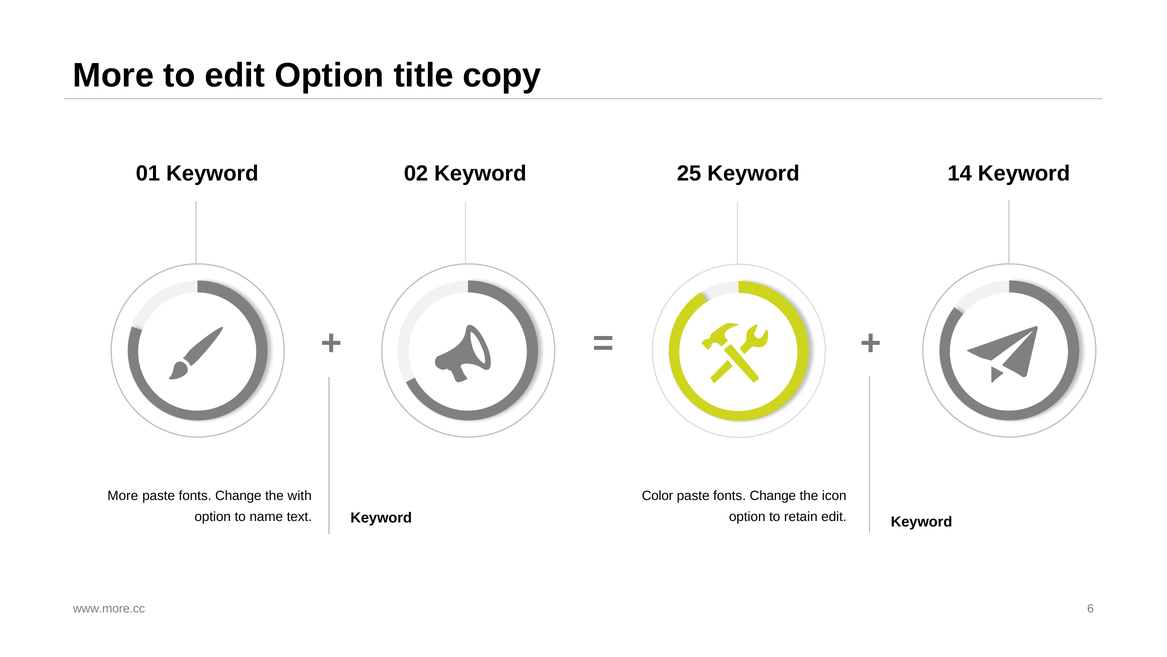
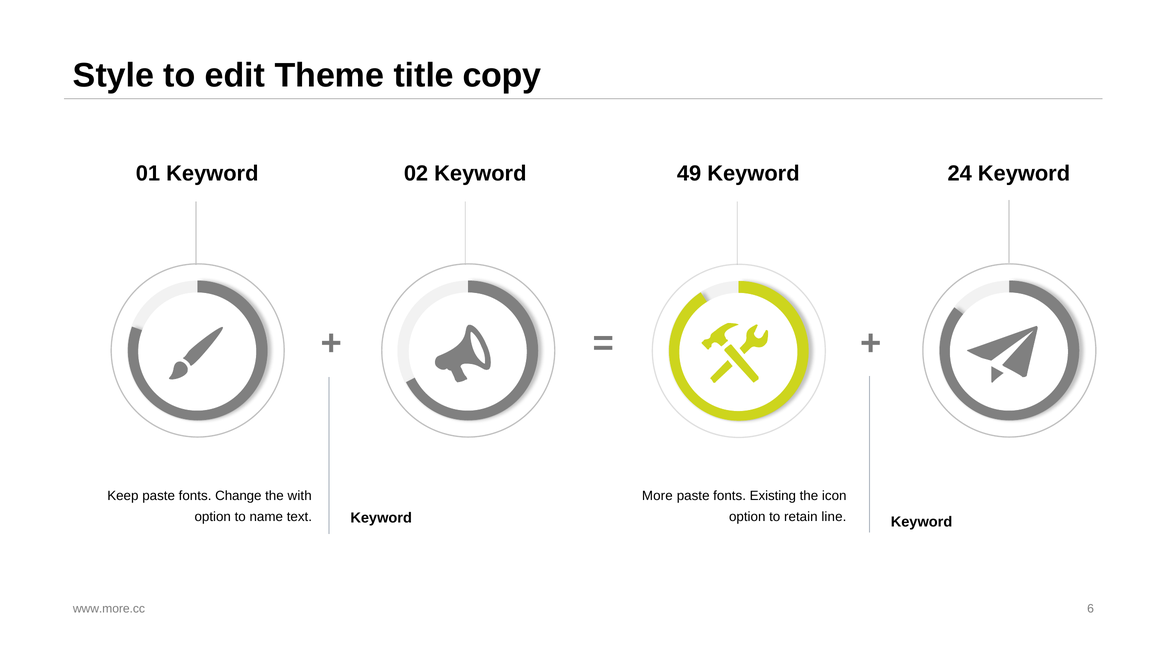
More: More -> Style (113, 75)
edit Option: Option -> Theme (329, 75)
25: 25 -> 49 (689, 174)
14: 14 -> 24 (960, 174)
More: More -> Keep (123, 495)
Color: Color -> More (657, 496)
Change: Change -> Existing (773, 496)
retain edit: edit -> line (834, 516)
